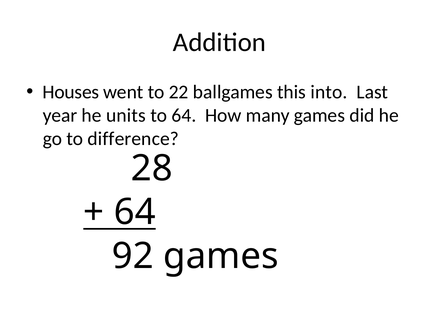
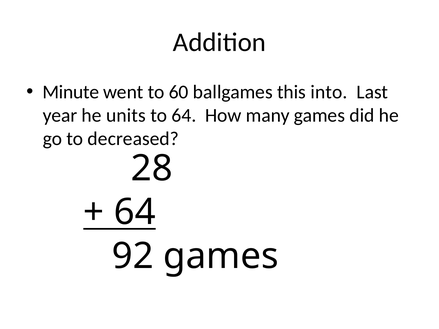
Houses: Houses -> Minute (71, 92)
22: 22 -> 60 (179, 92)
difference: difference -> decreased (133, 139)
